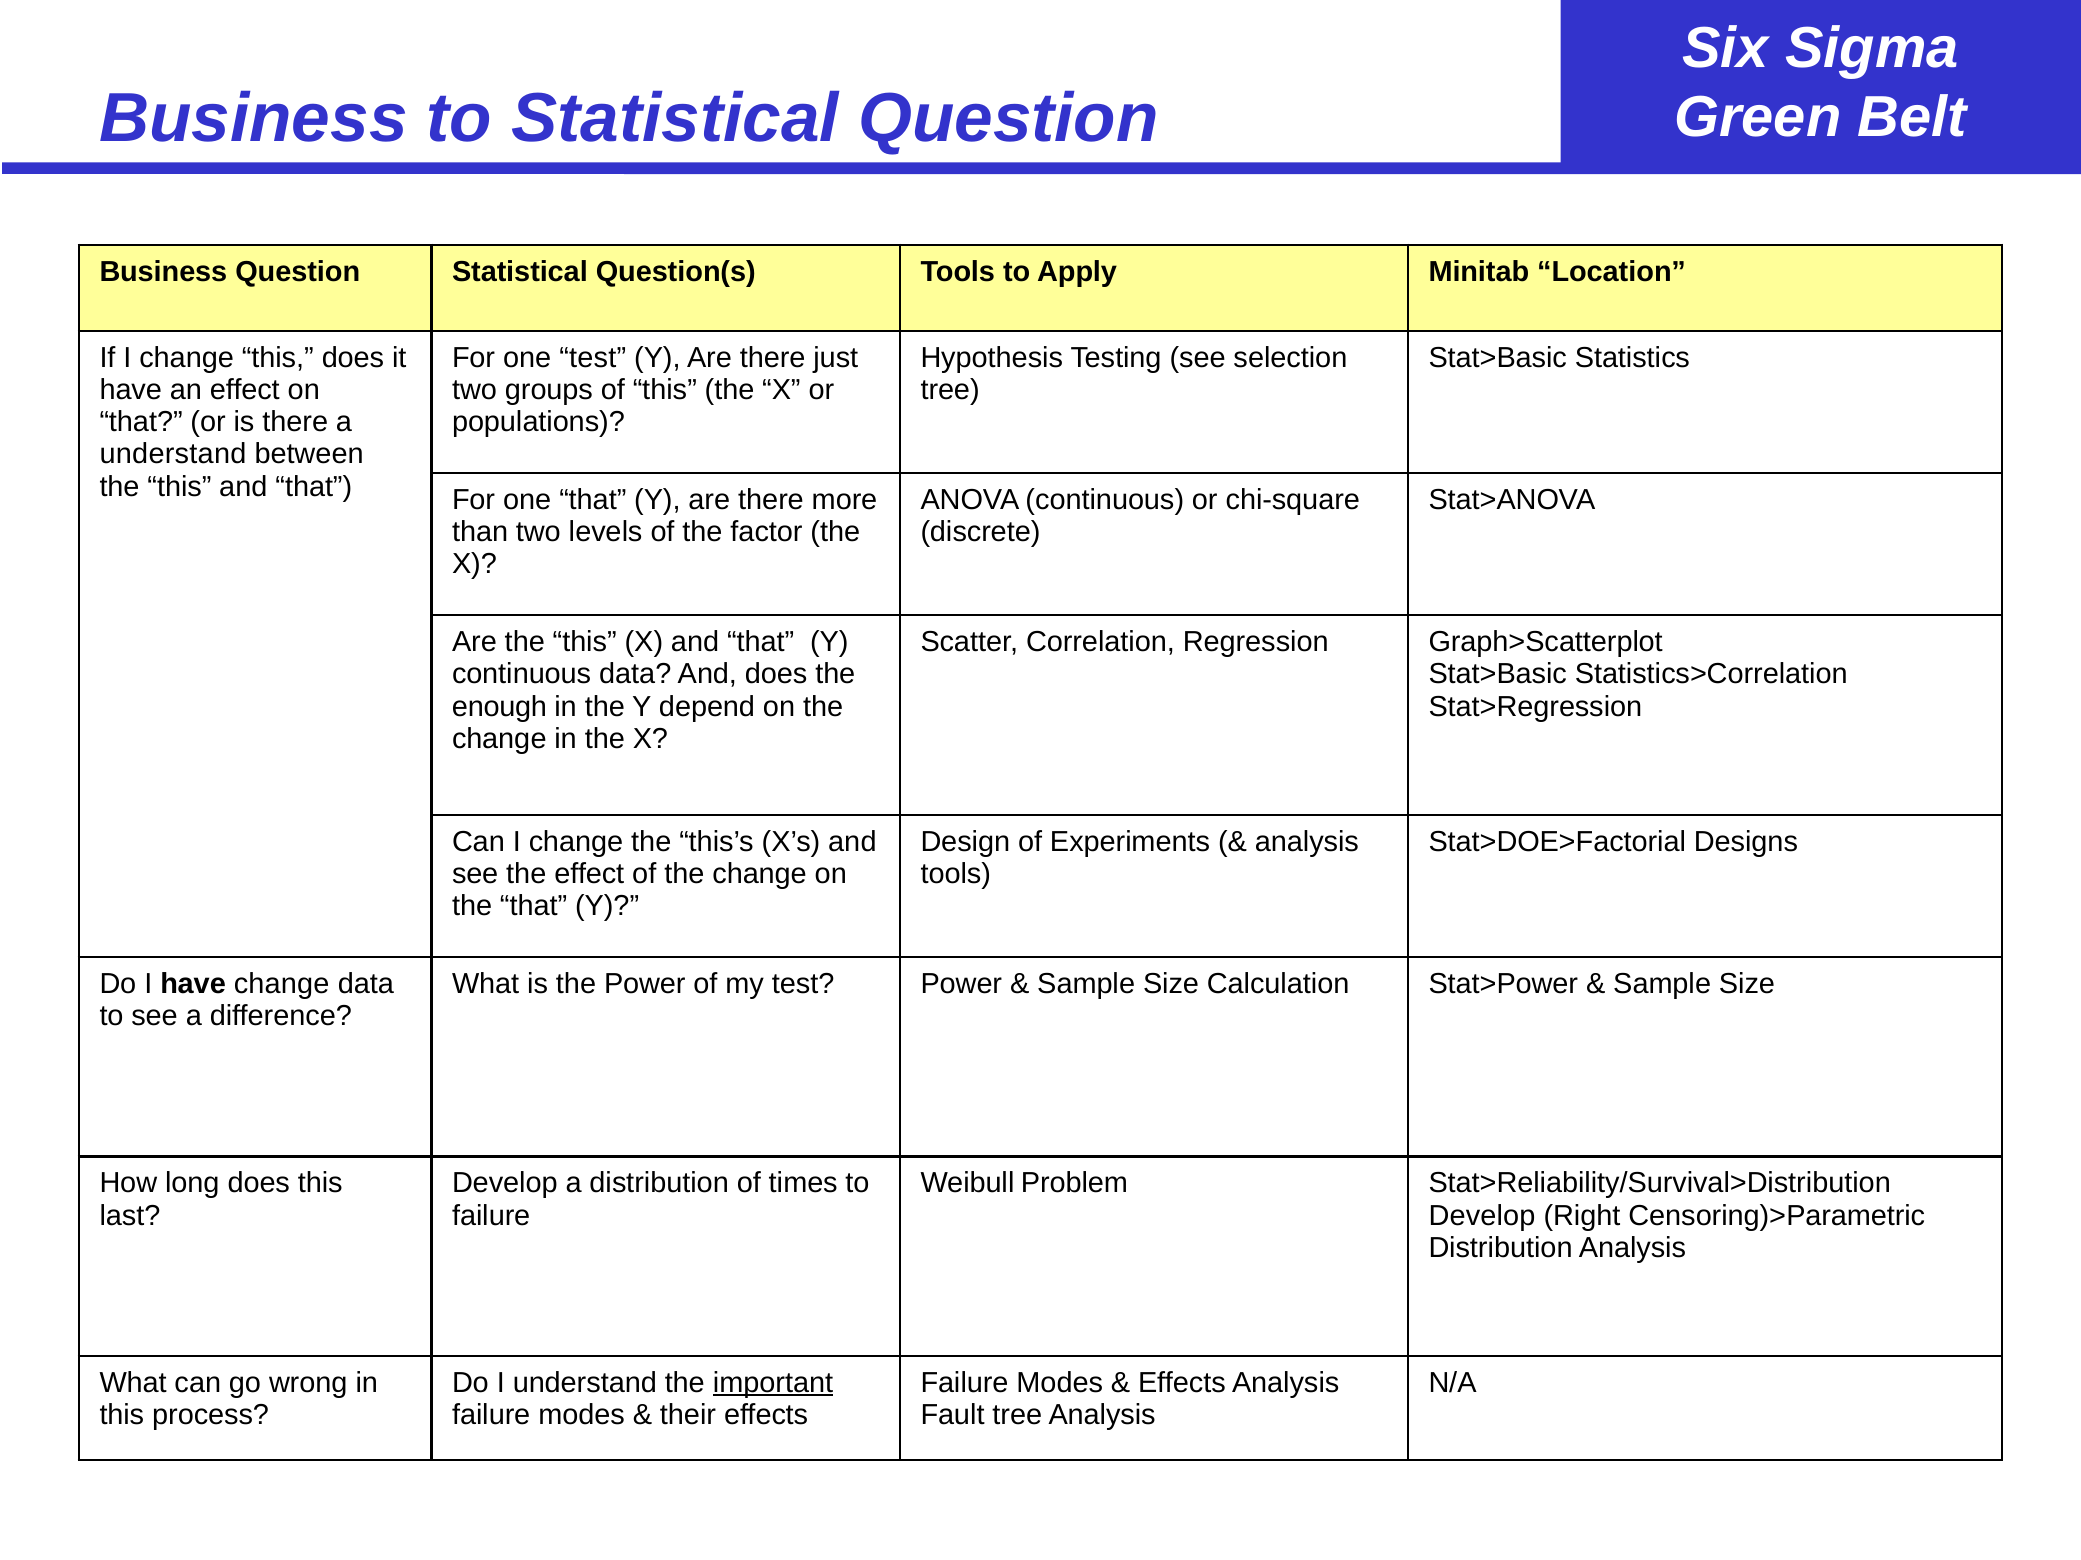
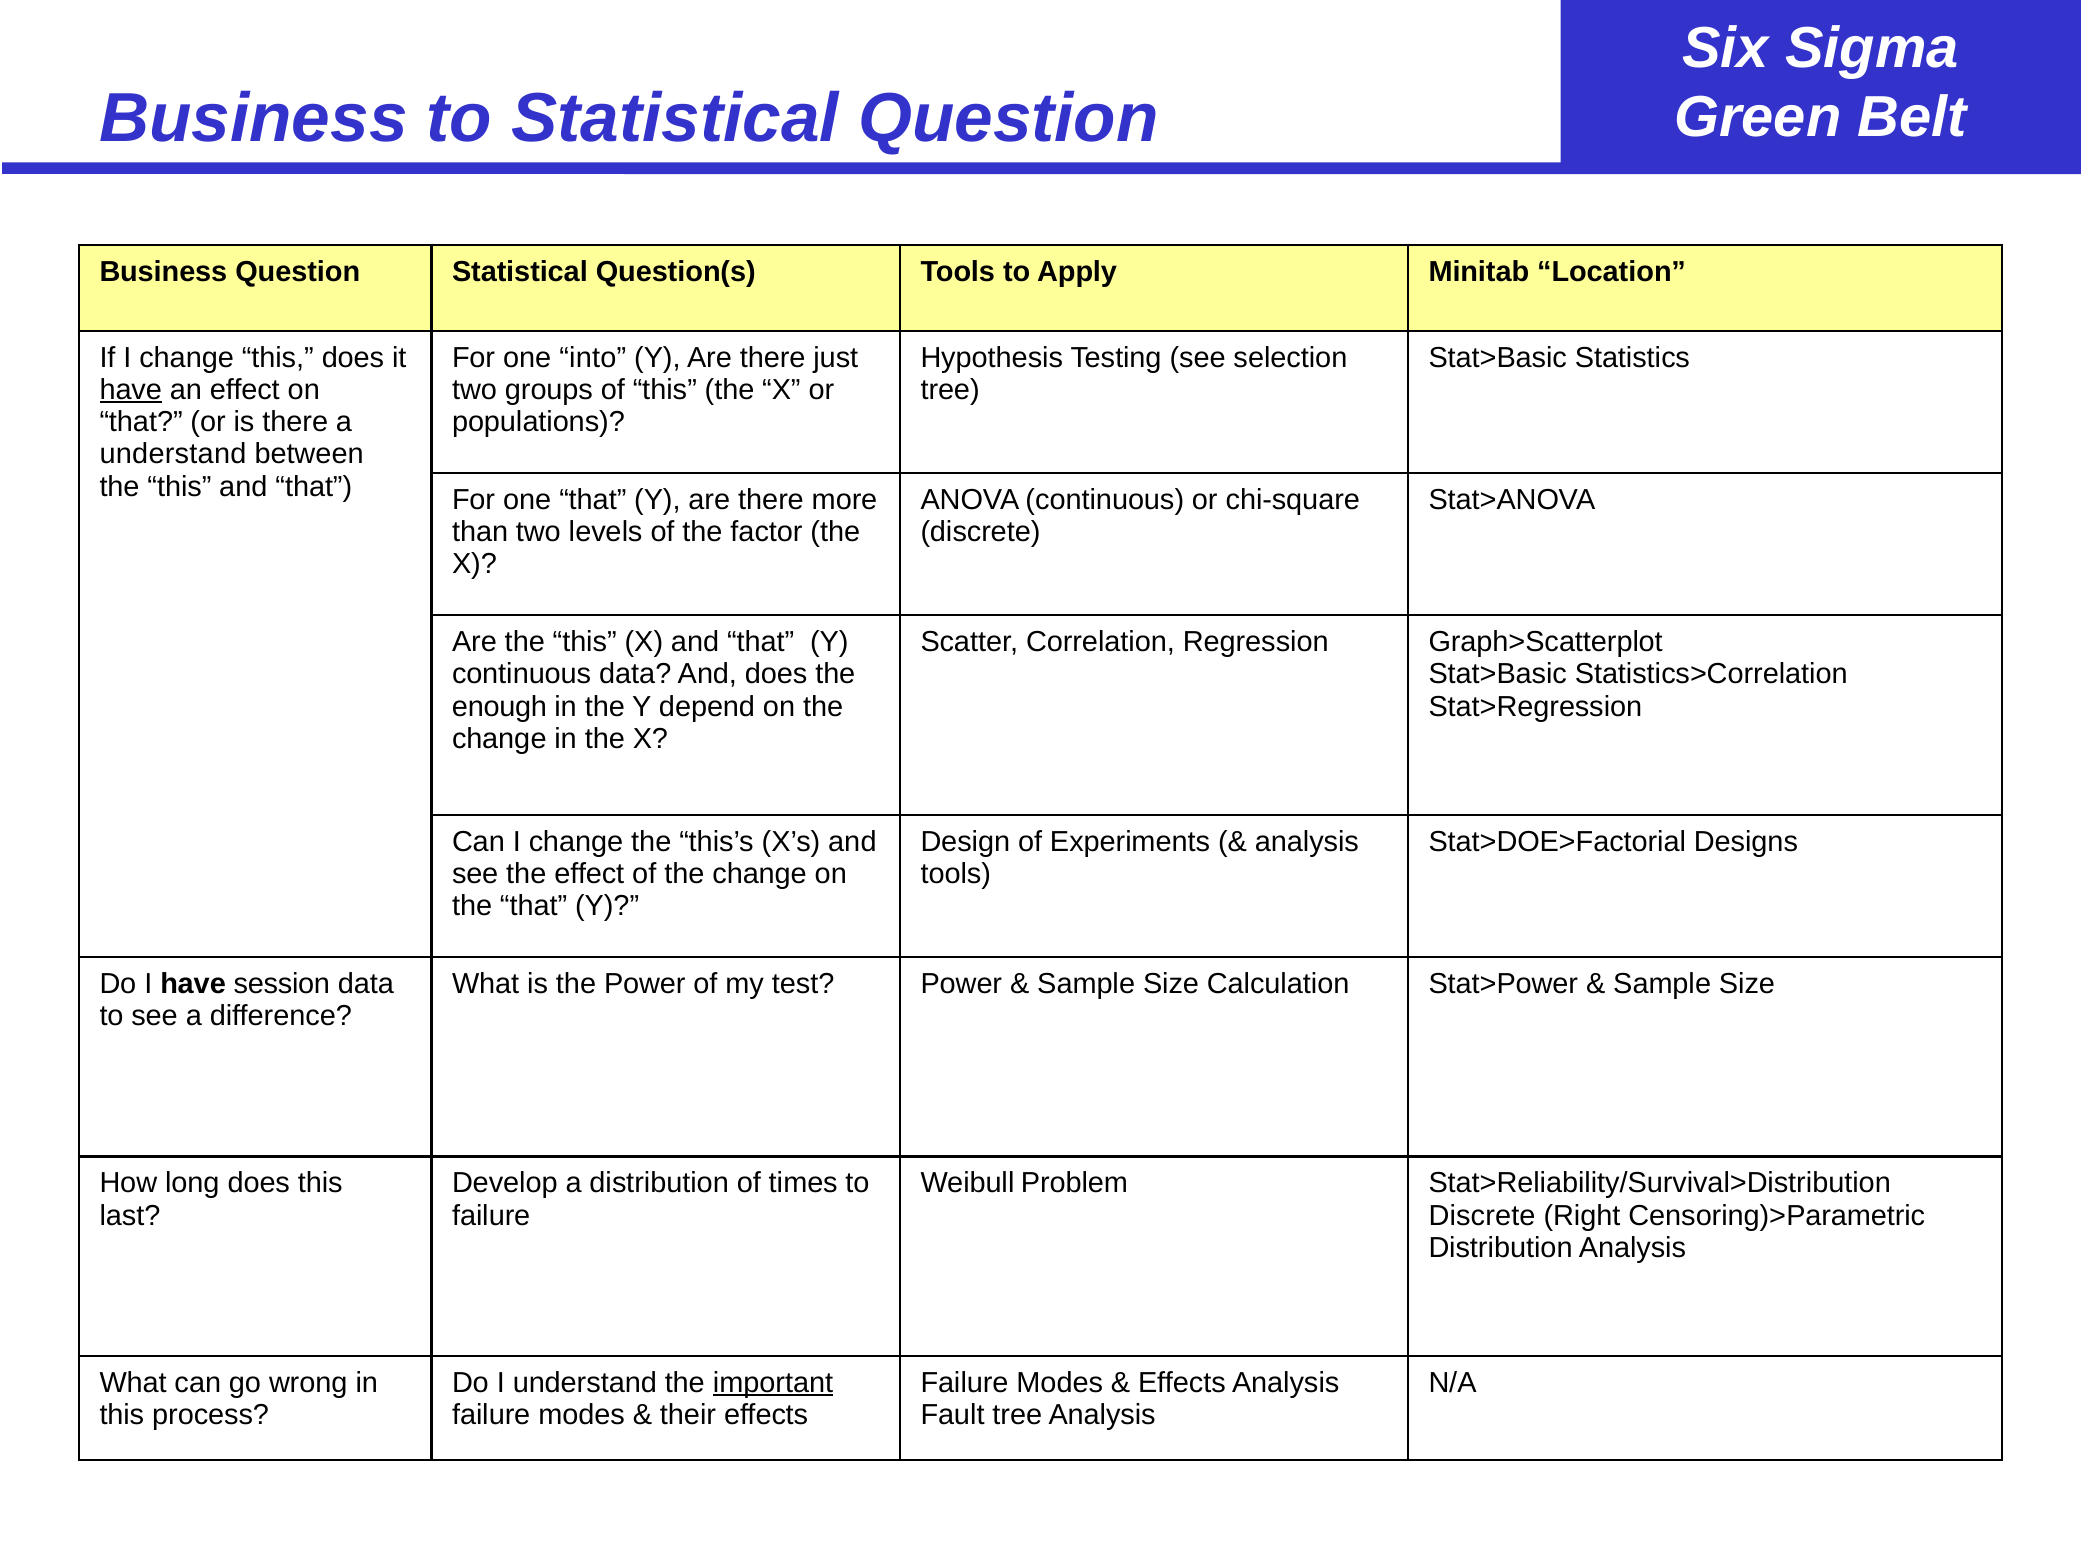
one test: test -> into (593, 358)
have underline: none -> present (131, 390)
have change: change -> session (282, 985)
Develop: Develop -> Discrete (1482, 1216)
